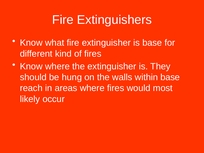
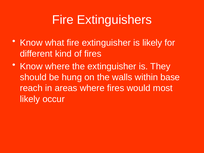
is base: base -> likely (152, 43)
